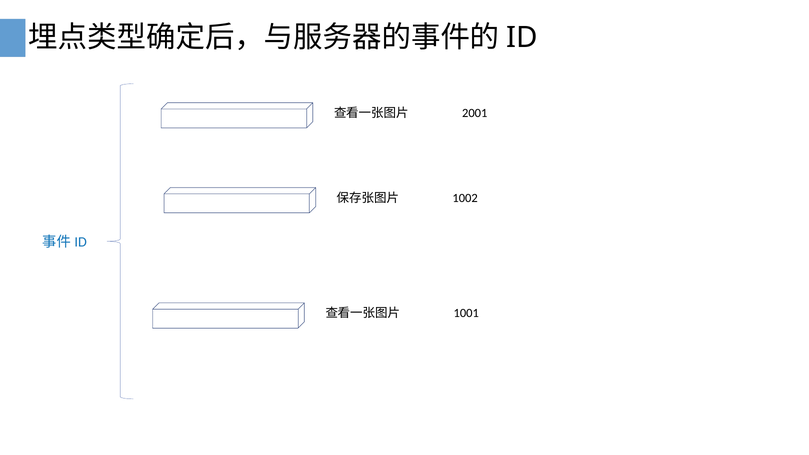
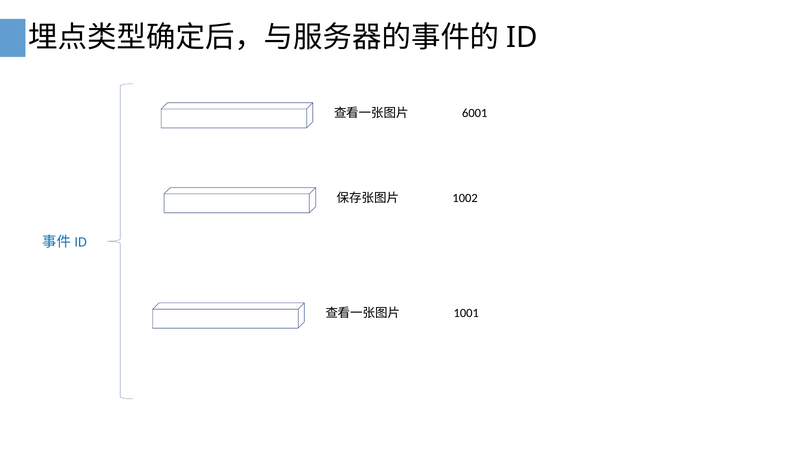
2001: 2001 -> 6001 (475, 113)
